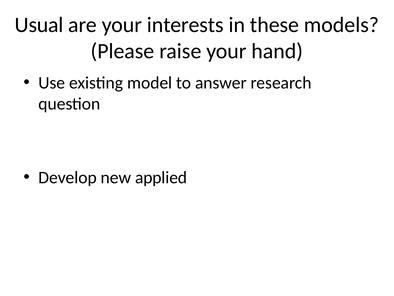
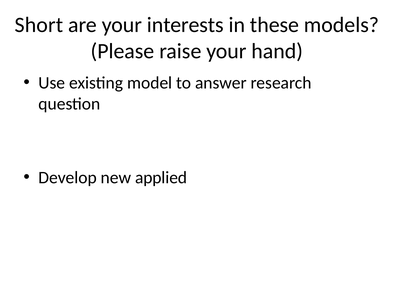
Usual: Usual -> Short (39, 25)
